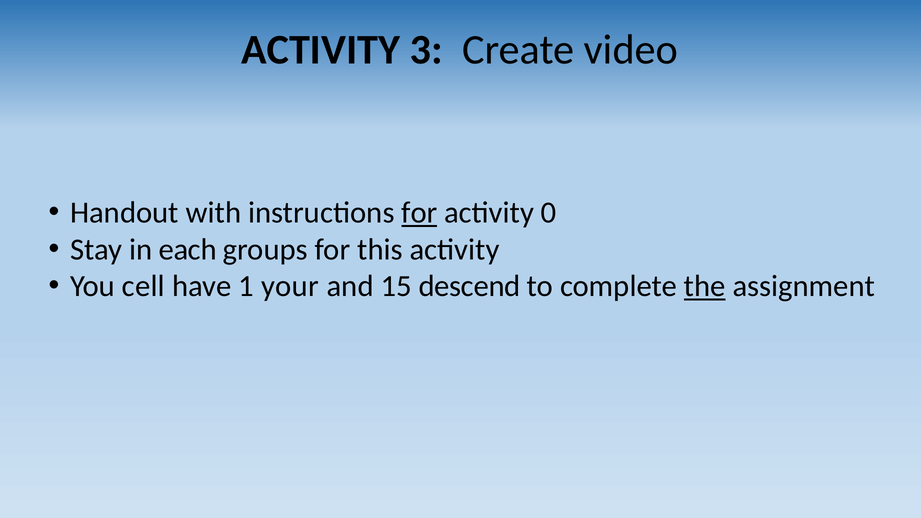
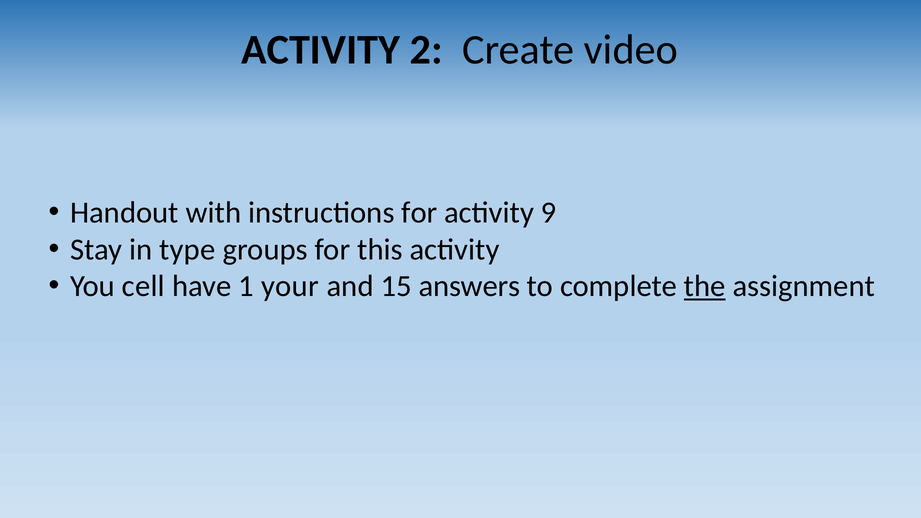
3: 3 -> 2 (426, 50)
for underline: present -> none (419, 213)
0: 0 -> 9 (549, 213)
each: each -> type (187, 250)
descend: descend -> answers (469, 286)
